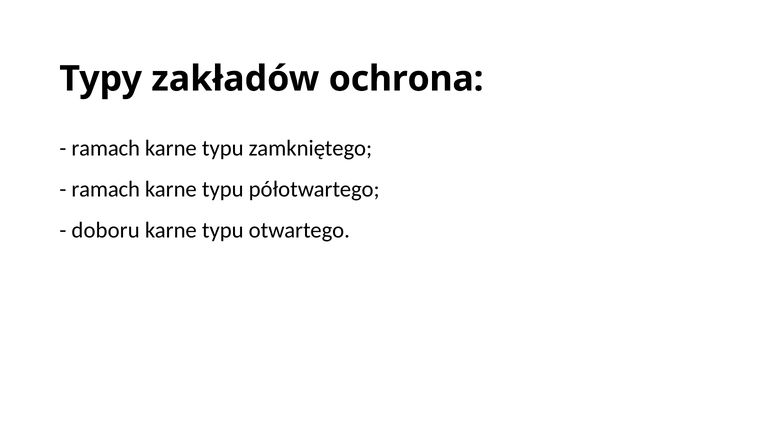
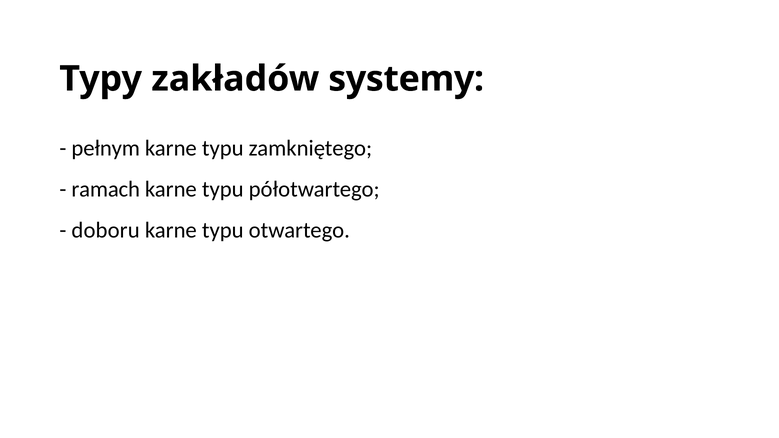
ochrona: ochrona -> systemy (406, 79)
ramach: ramach -> pełnym (106, 148)
